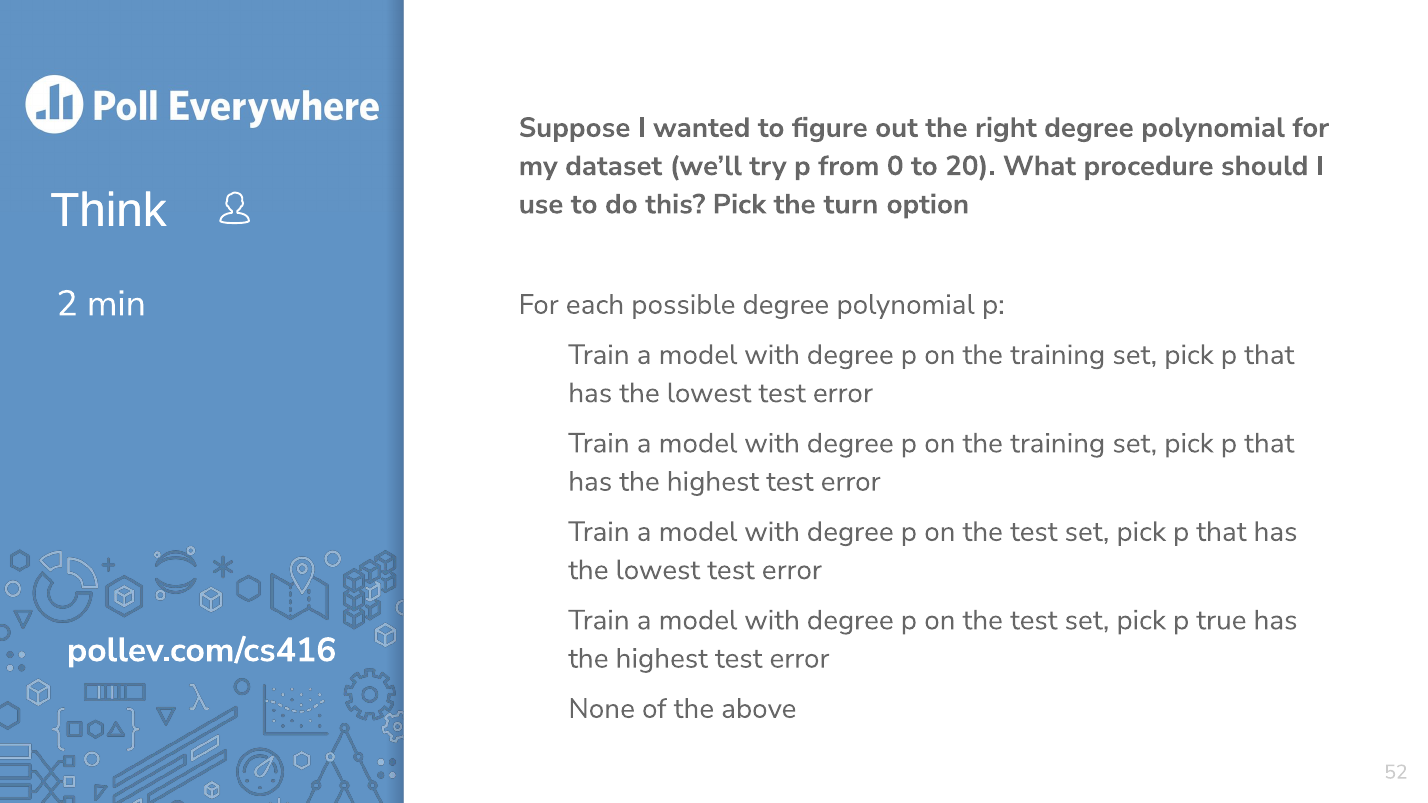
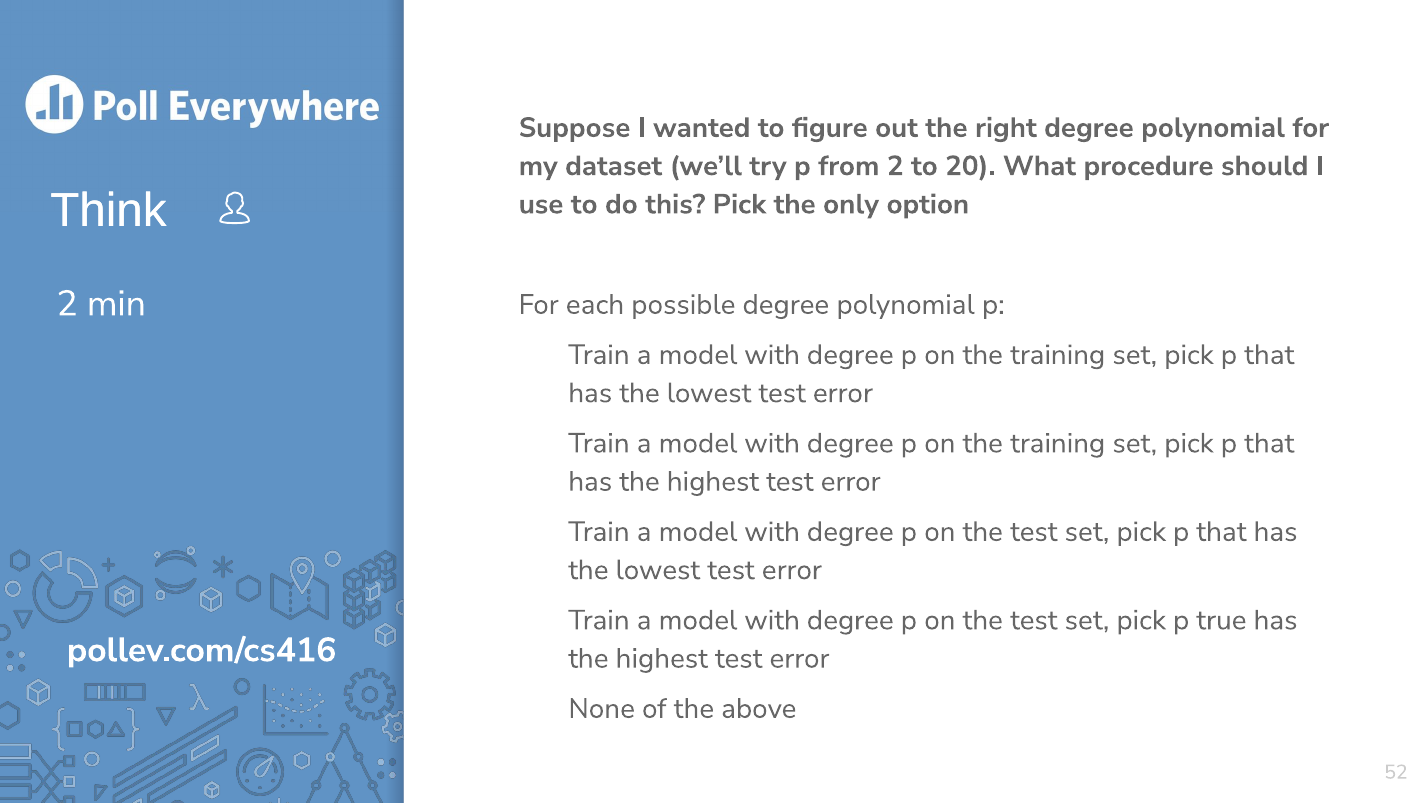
from 0: 0 -> 2 (895, 166)
turn: turn -> only (851, 204)
